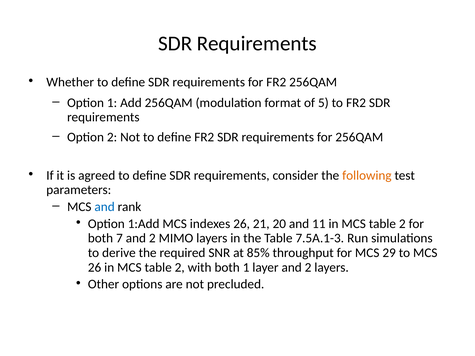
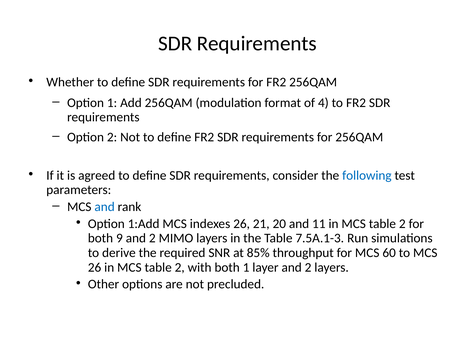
5: 5 -> 4 (323, 103)
following colour: orange -> blue (367, 176)
7: 7 -> 9 (119, 238)
29: 29 -> 60 (389, 253)
